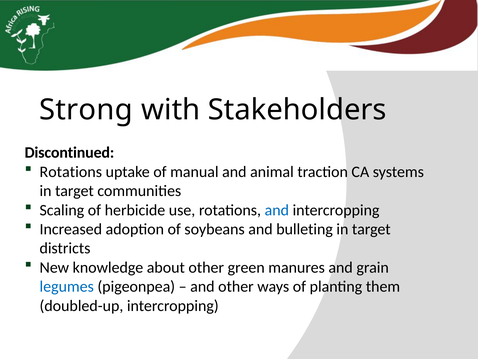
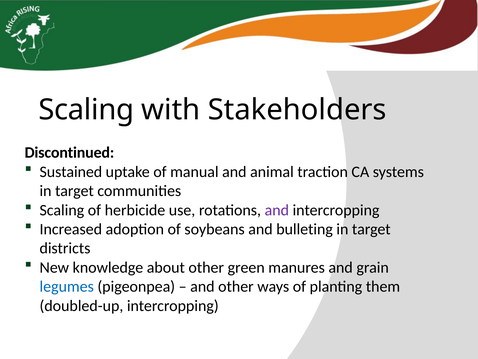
Strong: Strong -> Scaling (86, 110)
Rotations: Rotations -> Sustained (71, 172)
and colour: blue -> purple (277, 210)
